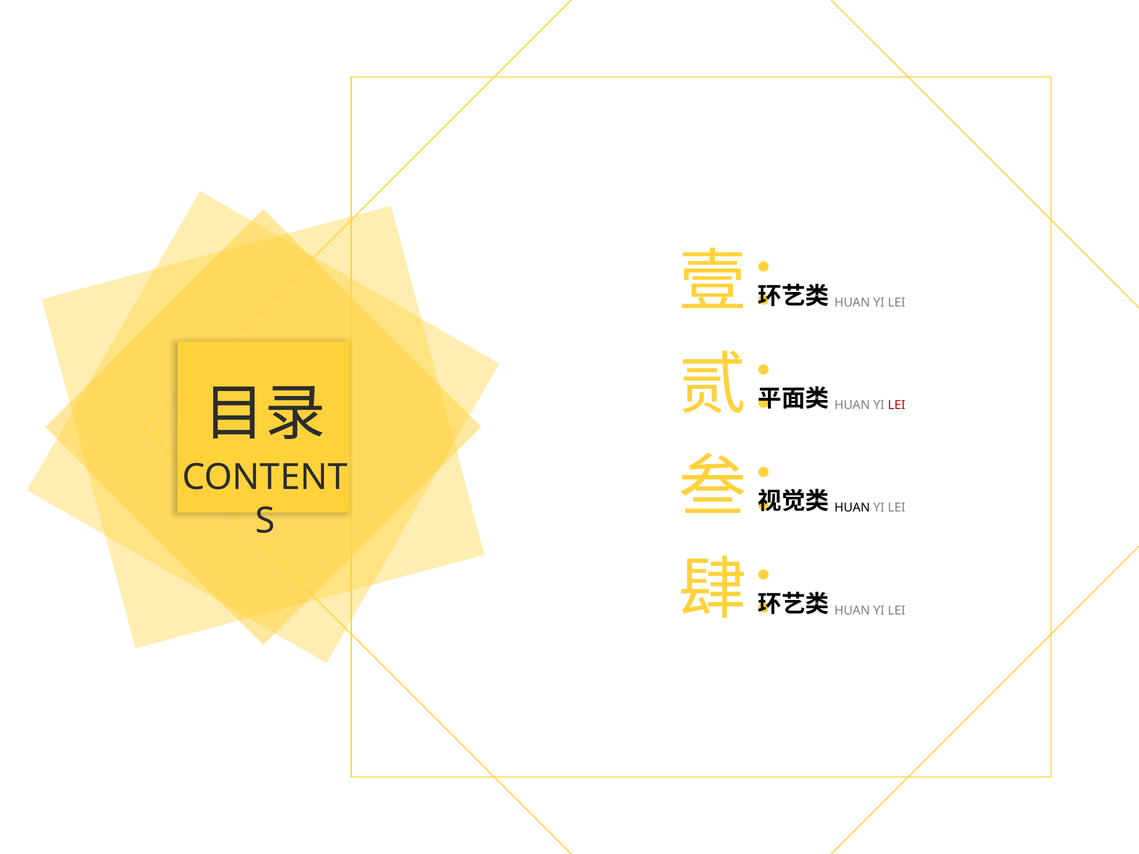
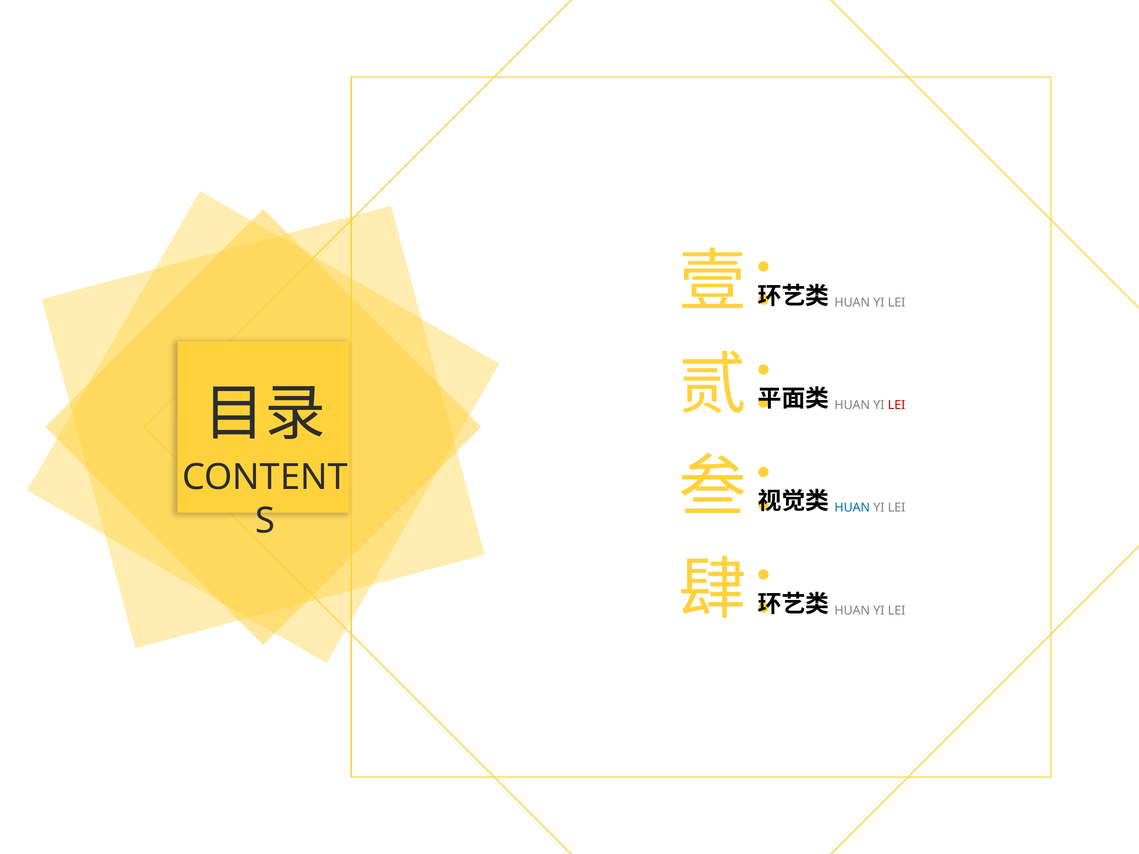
HUAN colour: black -> blue (852, 508)
